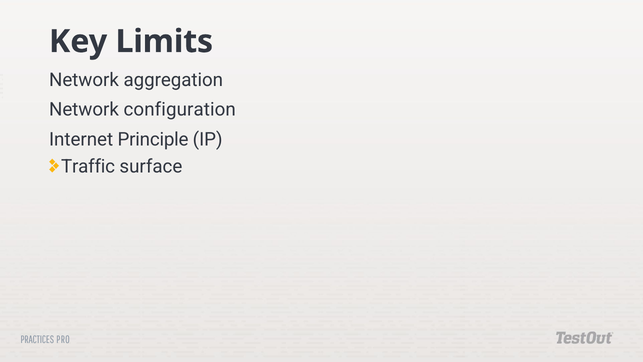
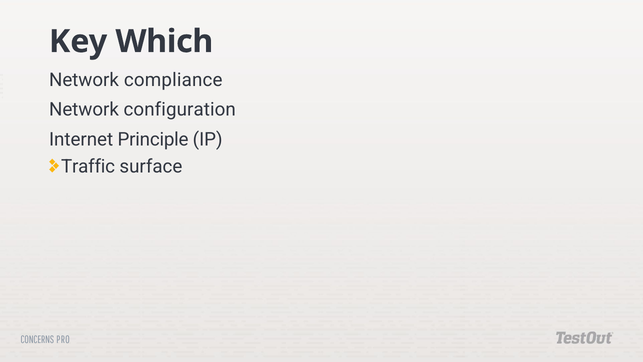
Limits: Limits -> Which (164, 41)
aggregation: aggregation -> compliance (173, 80)
PRACTICES: PRACTICES -> CONCERNS (37, 339)
